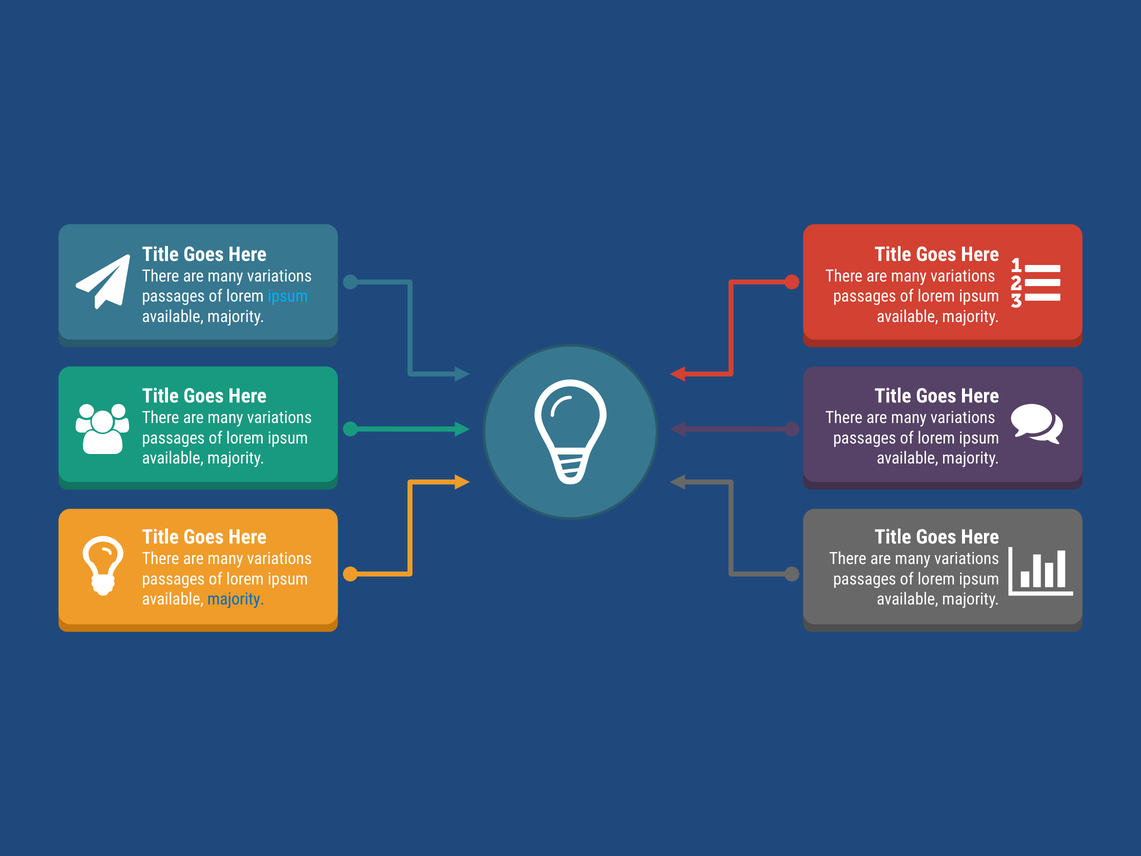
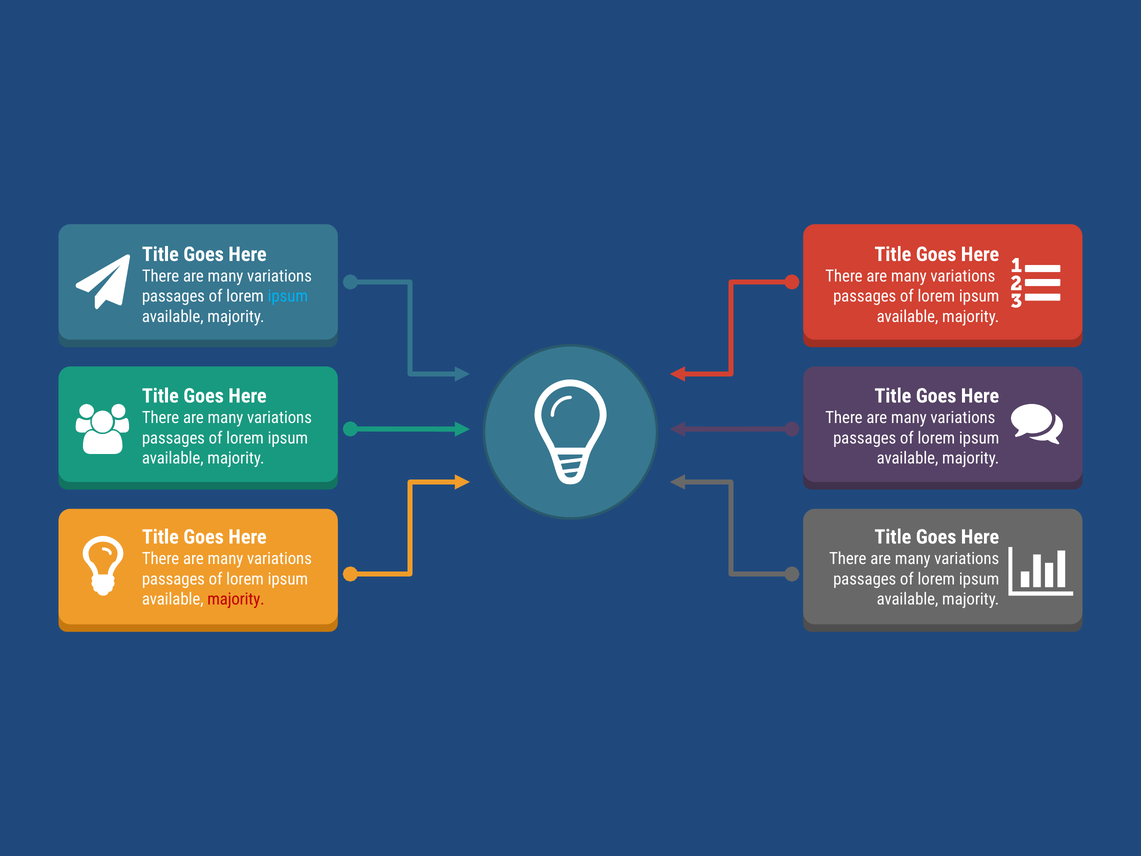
majority colour: blue -> red (236, 599)
